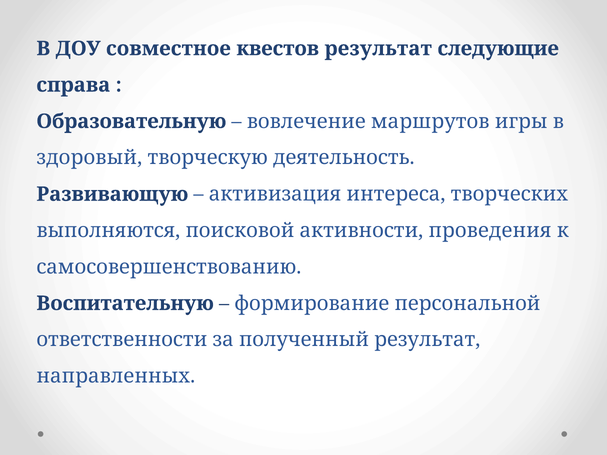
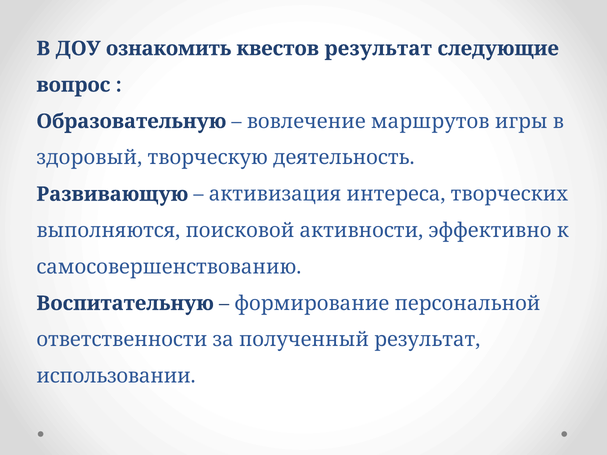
совместное: совместное -> ознакомить (169, 49)
справа: справа -> вопрос (73, 85)
проведения: проведения -> эффективно (490, 231)
направленных: направленных -> использовании (116, 376)
